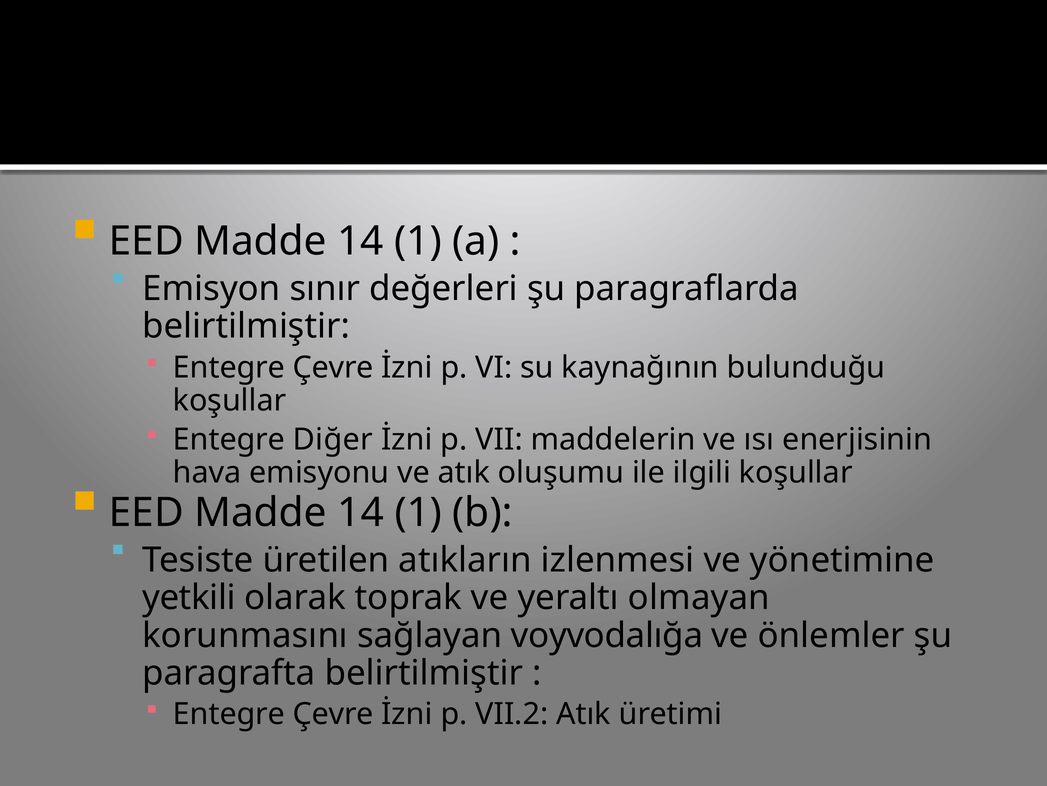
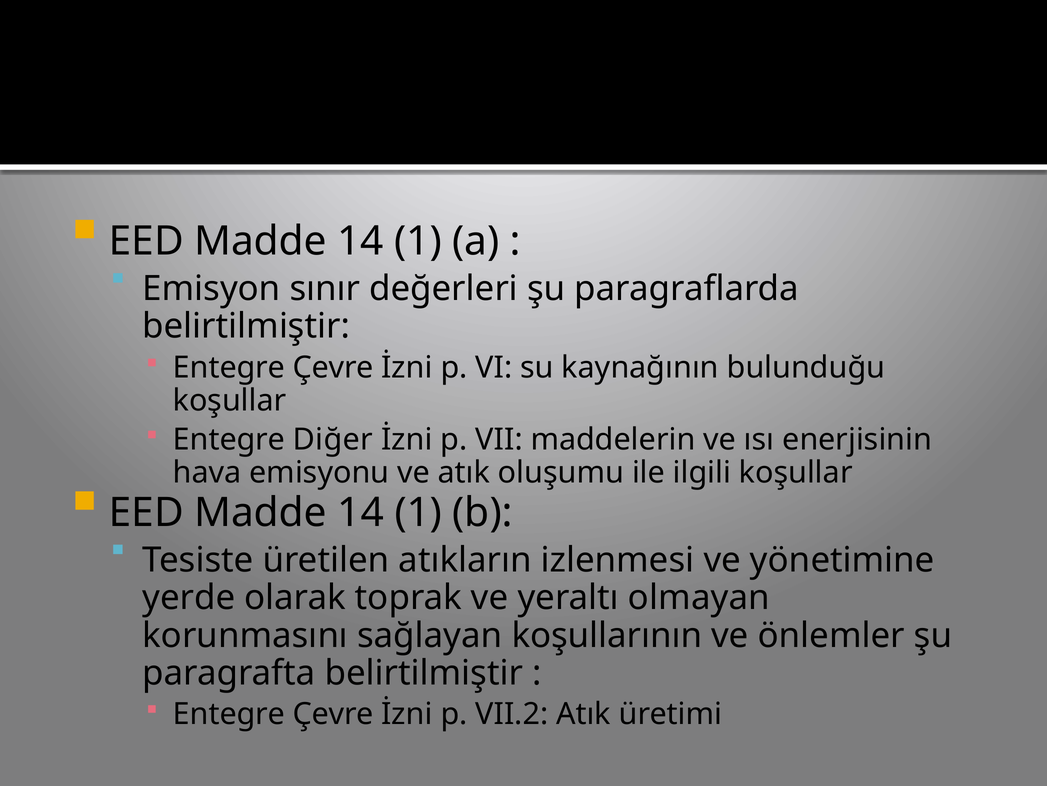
yetkili: yetkili -> yerde (189, 597)
voyvodalığa: voyvodalığa -> koşullarının (607, 635)
